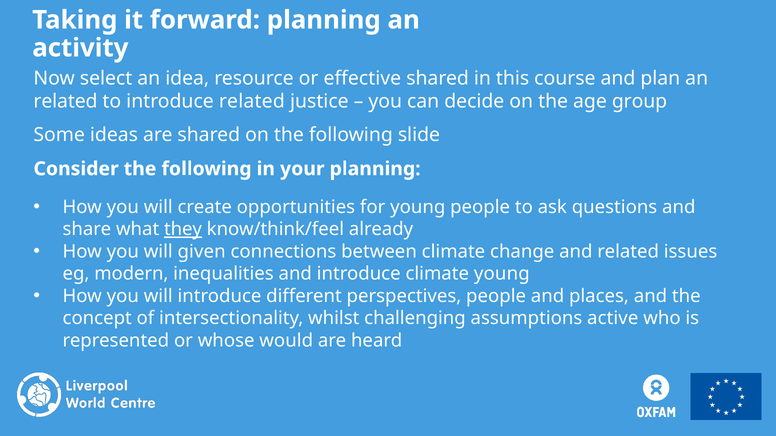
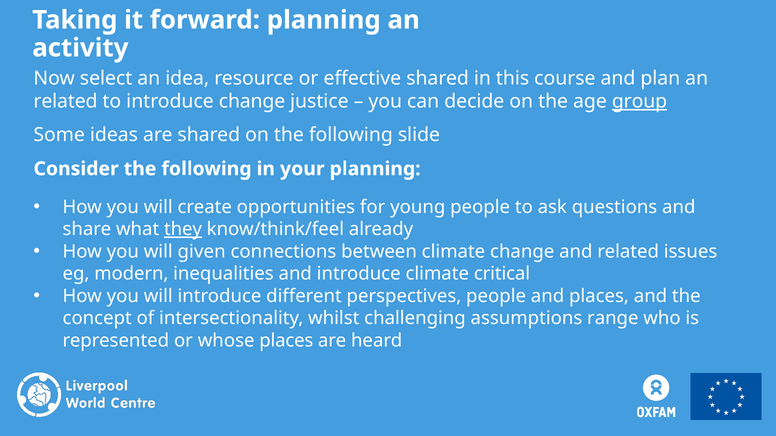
introduce related: related -> change (252, 102)
group underline: none -> present (640, 102)
climate young: young -> critical (502, 274)
active: active -> range (613, 319)
whose would: would -> places (286, 341)
